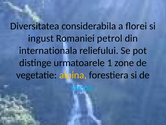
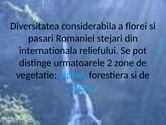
ingust: ingust -> pasari (41, 38)
petrol: petrol -> stejari (110, 38)
1: 1 -> 2 (110, 63)
alpina colour: yellow -> light blue (73, 75)
